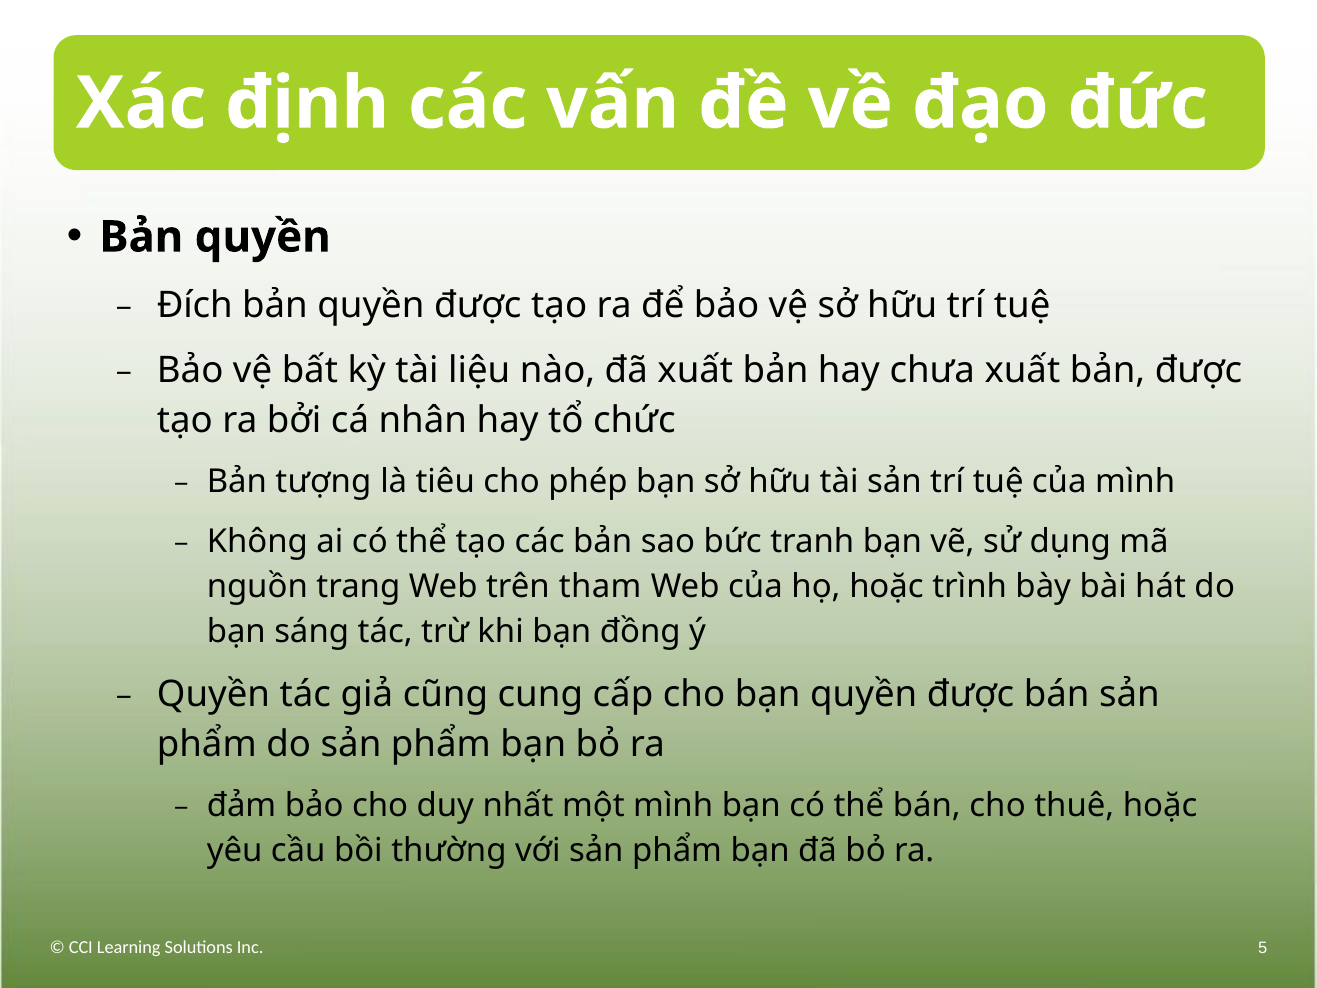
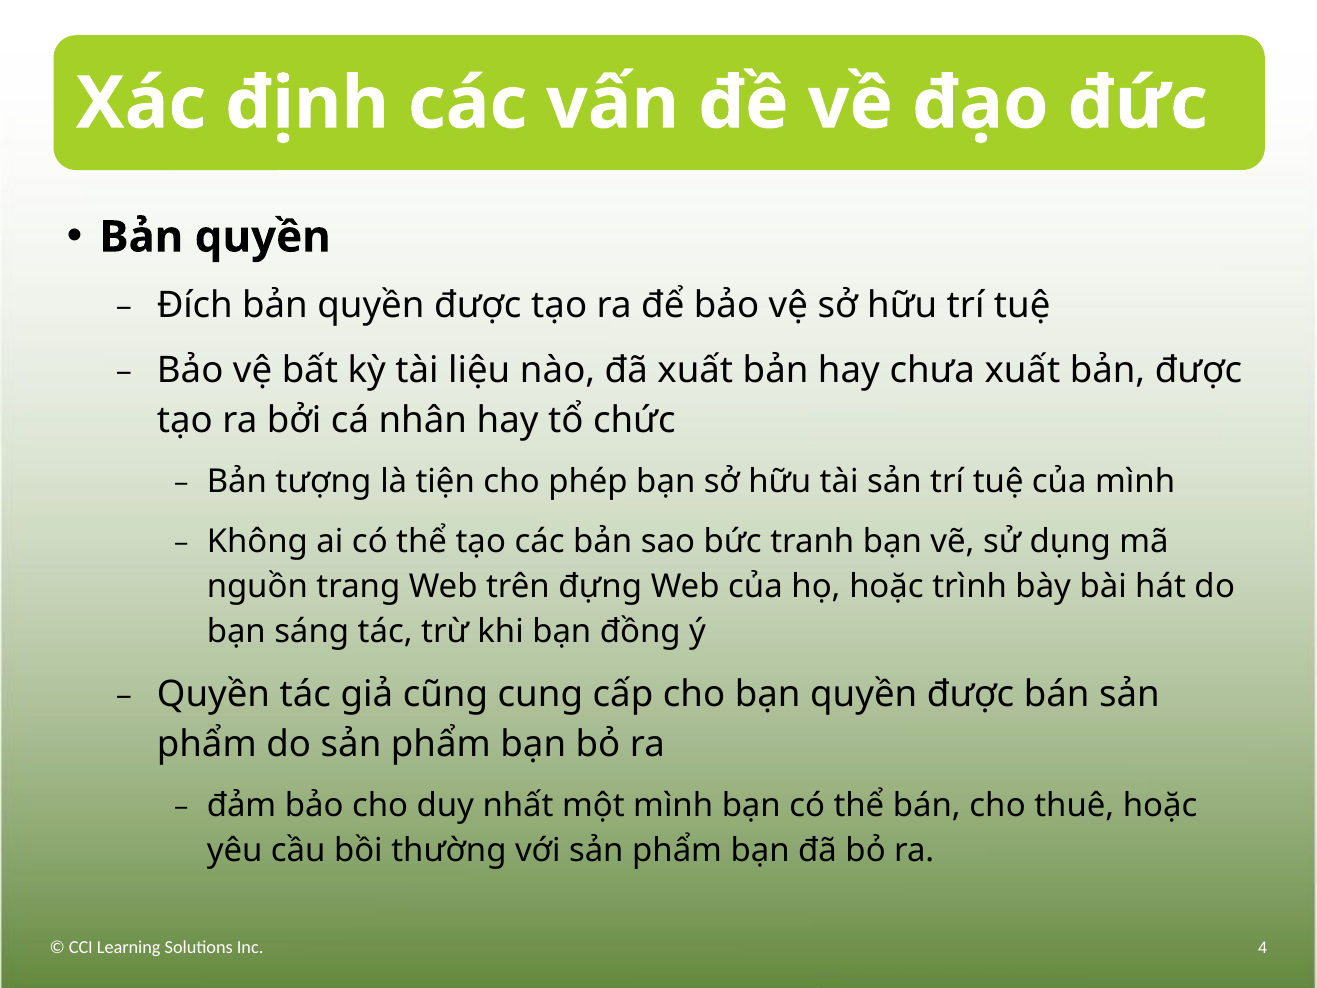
tiêu: tiêu -> tiện (445, 482)
tham: tham -> đựng (600, 586)
5: 5 -> 4 (1263, 948)
